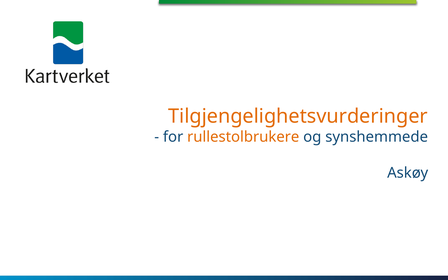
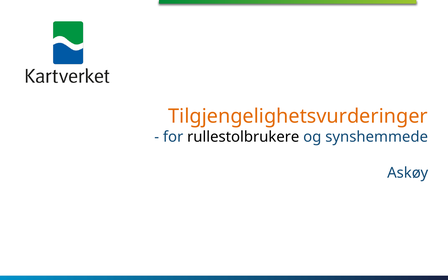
rullestolbrukere colour: orange -> black (243, 137)
